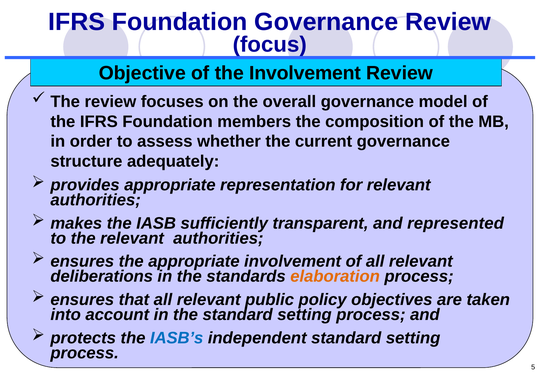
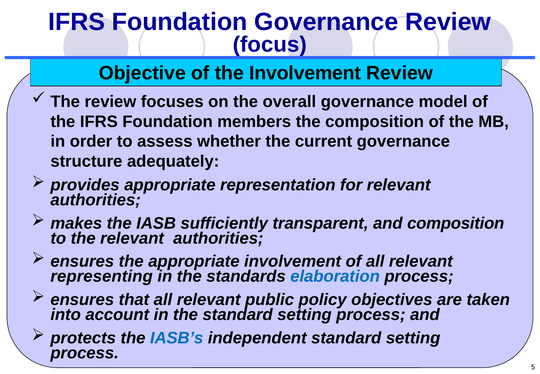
and represented: represented -> composition (456, 223)
deliberations: deliberations -> representing (102, 276)
elaboration colour: orange -> blue (335, 276)
